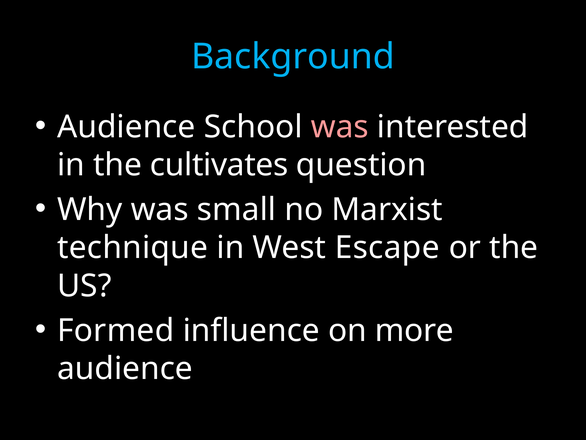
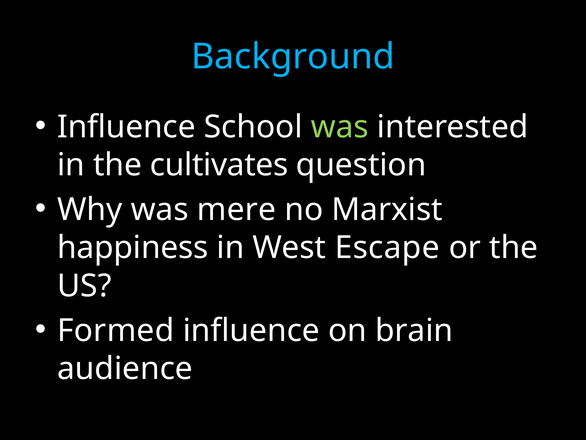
Audience: Audience -> Influence (126, 127)
was colour: pink -> light green (340, 127)
small: small -> mere (236, 209)
technique: technique -> happiness (133, 248)
more: more -> brain (414, 330)
